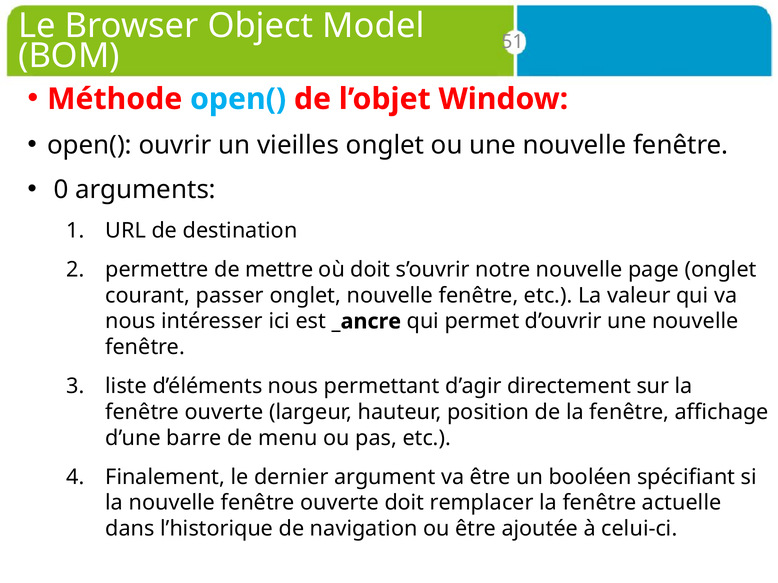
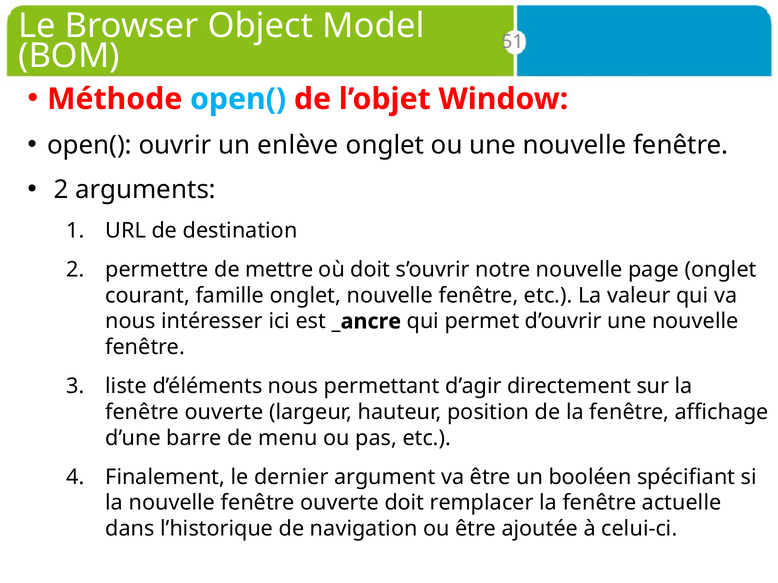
vieilles: vieilles -> enlève (298, 146)
0: 0 -> 2 (61, 190)
passer: passer -> famille (230, 296)
